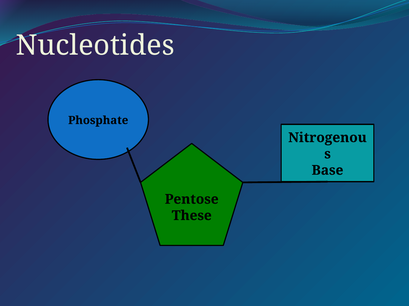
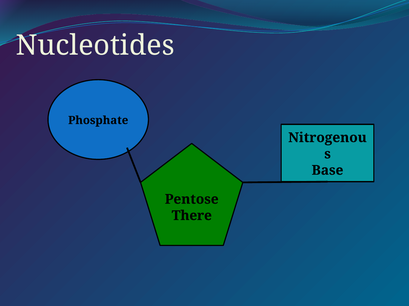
These: These -> There (192, 216)
